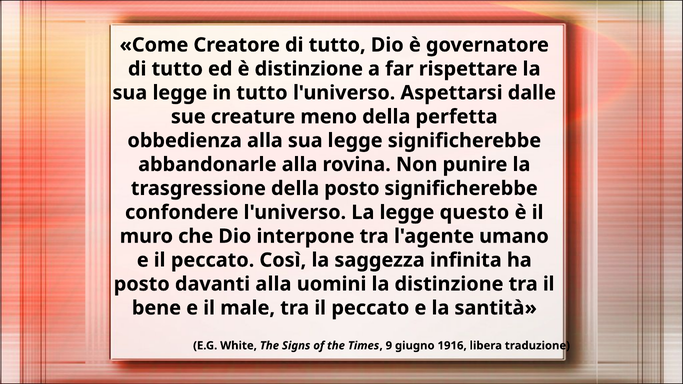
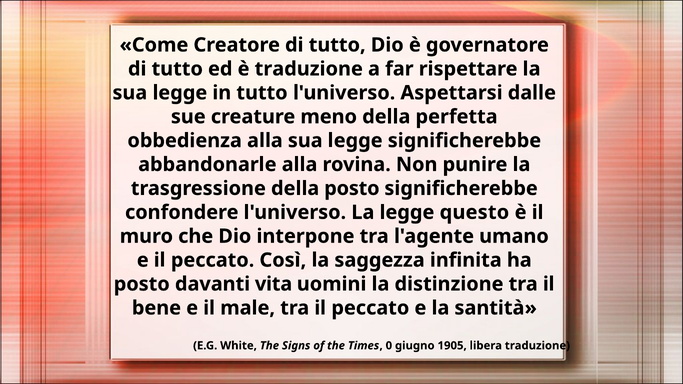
è distinzione: distinzione -> traduzione (309, 69)
davanti alla: alla -> vita (274, 284)
9: 9 -> 0 (389, 346)
1916: 1916 -> 1905 (452, 346)
